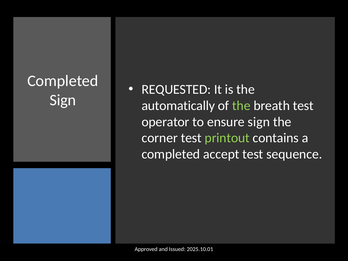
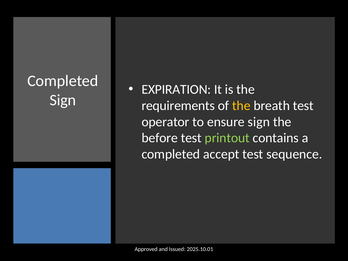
REQUESTED: REQUESTED -> EXPIRATION (176, 89)
automatically: automatically -> requirements (178, 106)
the colour: light green -> yellow (241, 106)
corner: corner -> before (160, 138)
